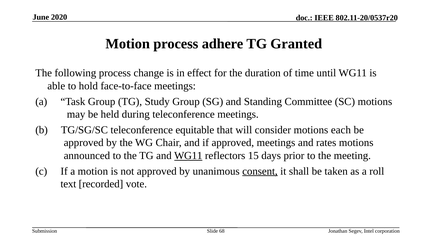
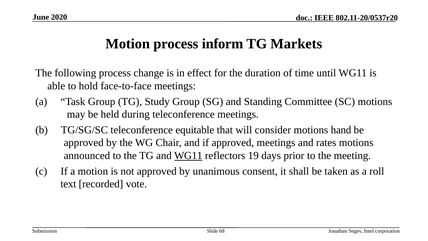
adhere: adhere -> inform (223, 44)
Granted: Granted -> Markets (296, 44)
each: each -> hand (341, 130)
15: 15 -> 19 (253, 155)
consent underline: present -> none (260, 171)
